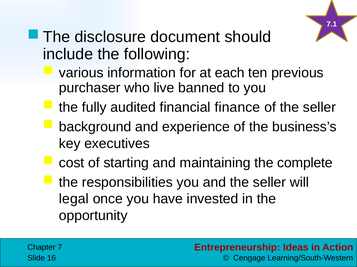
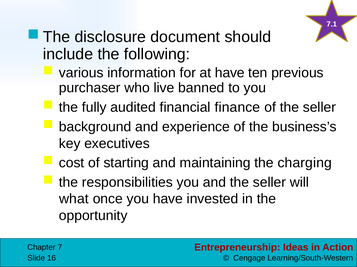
at each: each -> have (230, 73)
complete: complete -> charging (305, 163)
legal: legal -> what (74, 199)
